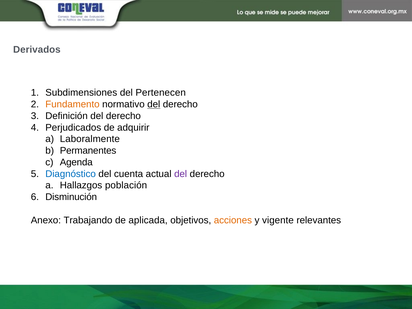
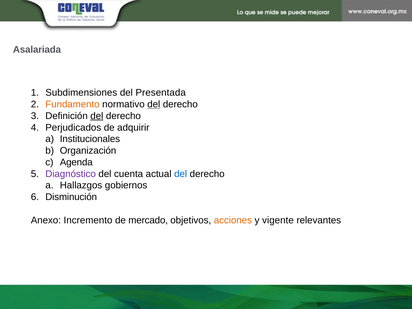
Derivados: Derivados -> Asalariada (37, 50)
Pertenecen: Pertenecen -> Presentada (161, 93)
del underline: none -> present (97, 116)
Laboralmente: Laboralmente -> Institucionales (90, 139)
Permanentes: Permanentes -> Organización (88, 151)
Diagnóstico colour: blue -> purple (71, 174)
del colour: purple -> blue (181, 174)
población: población -> gobiernos (126, 185)
Trabajando: Trabajando -> Incremento (88, 220)
aplicada: aplicada -> mercado (148, 220)
